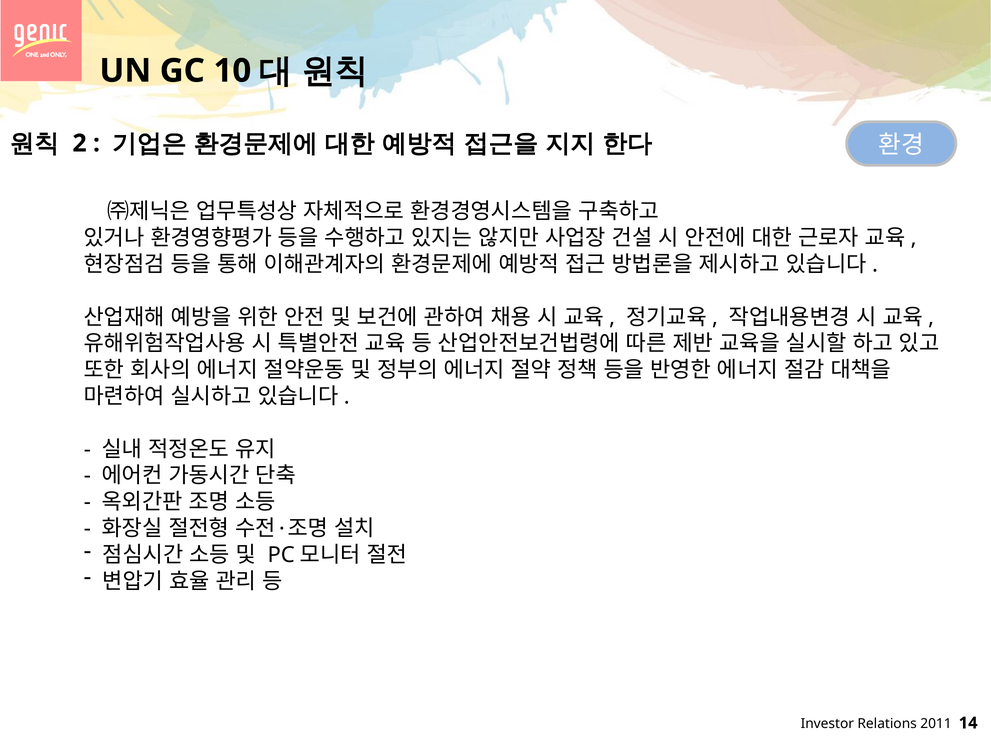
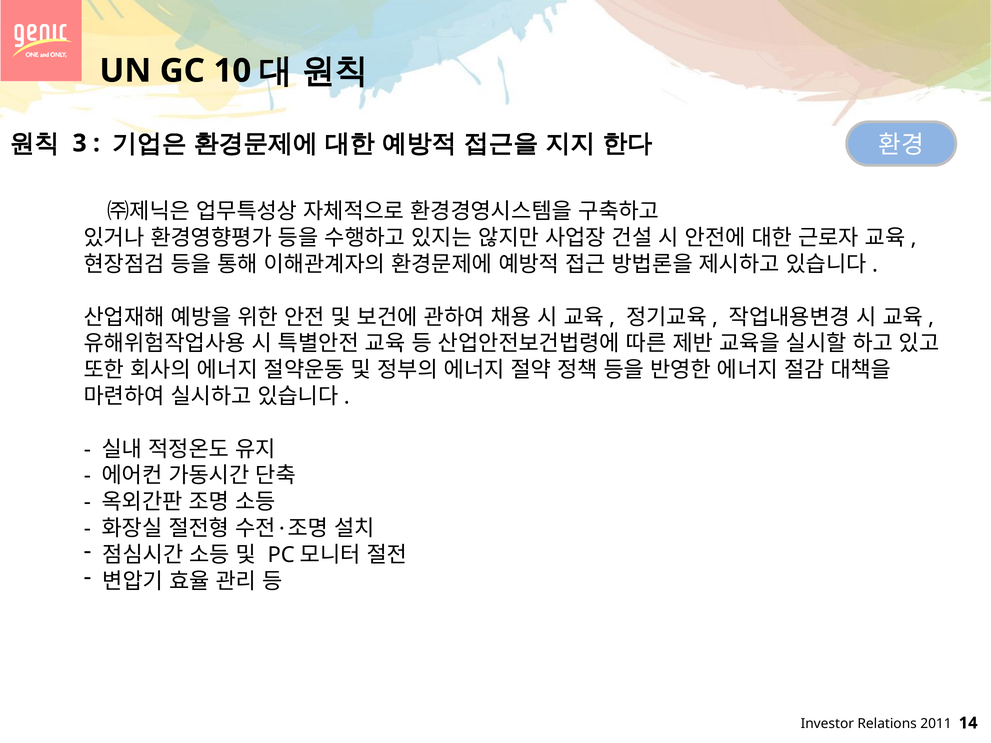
2: 2 -> 3 (80, 143)
